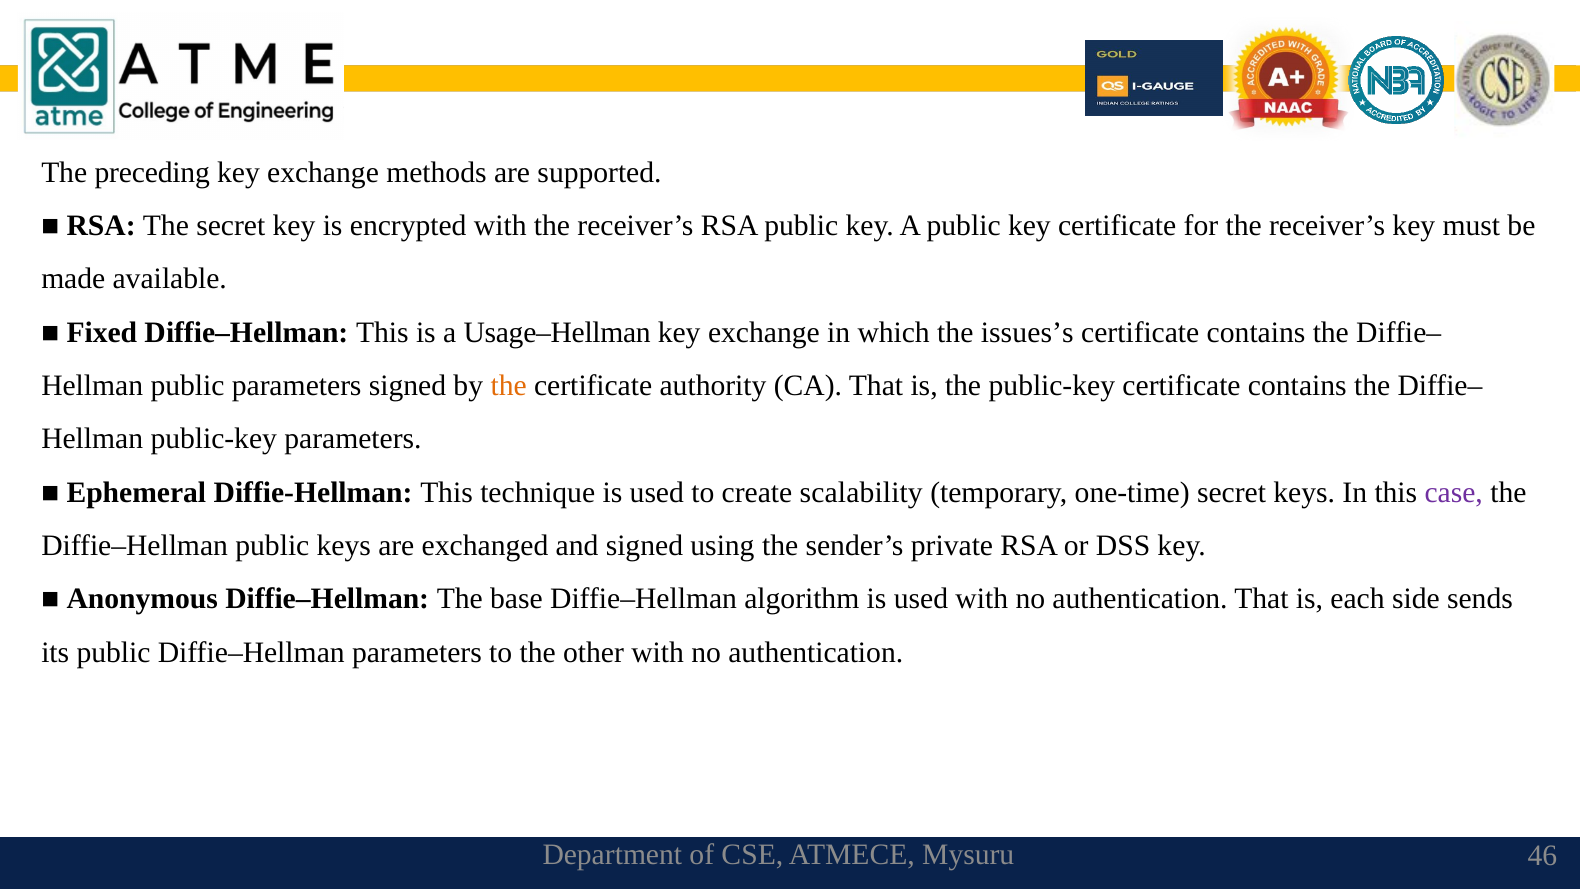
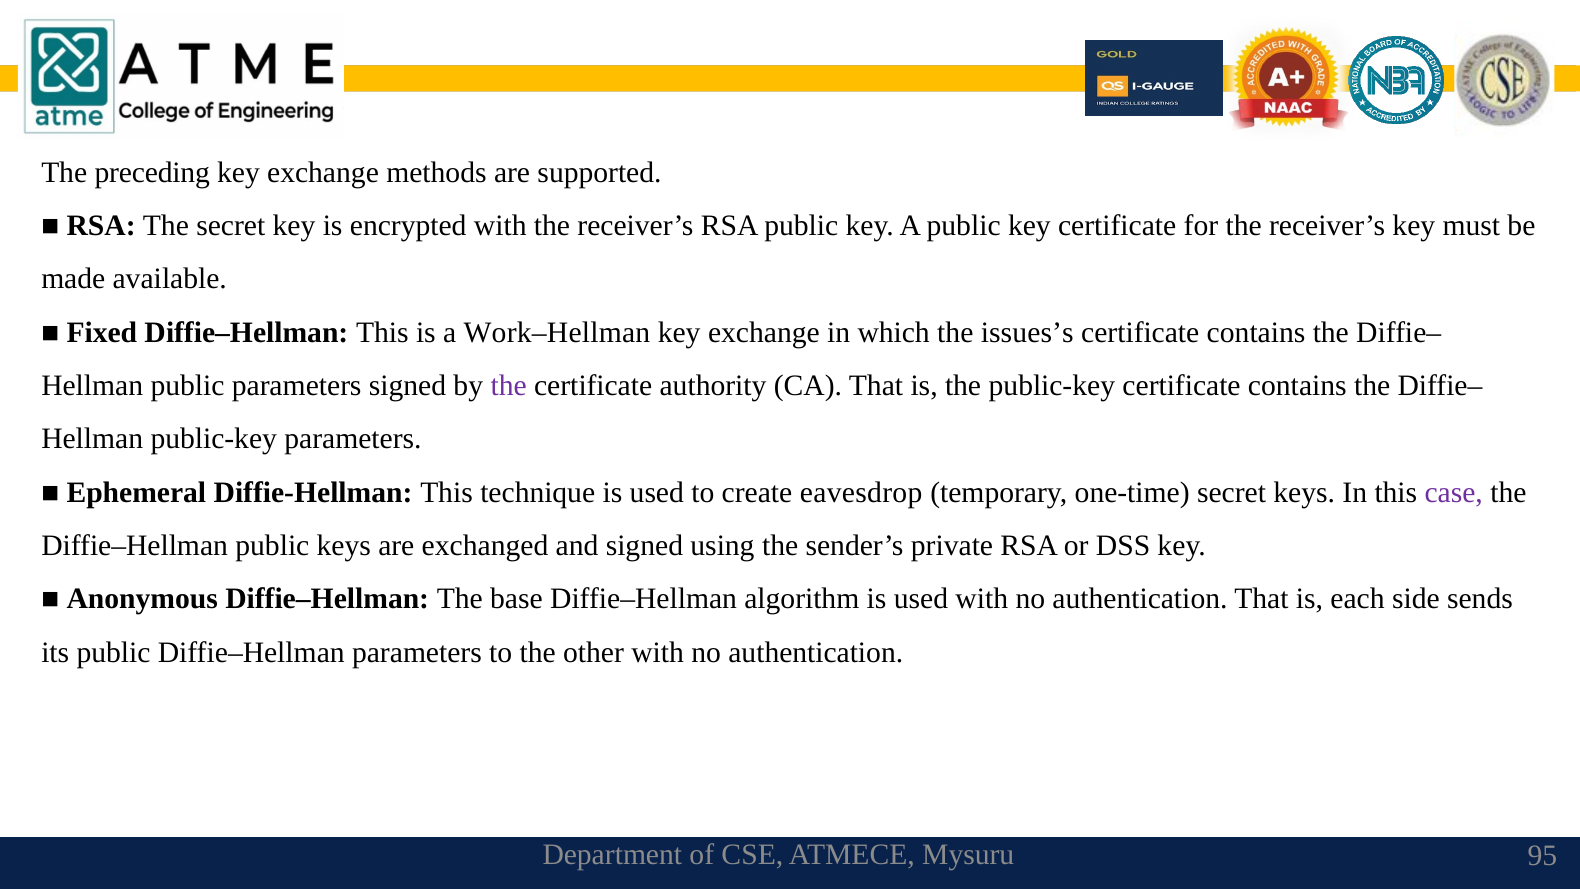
Usage–Hellman: Usage–Hellman -> Work–Hellman (557, 332)
the colour: orange -> purple (509, 386)
scalability: scalability -> eavesdrop (861, 492)
46: 46 -> 95 (1542, 855)
